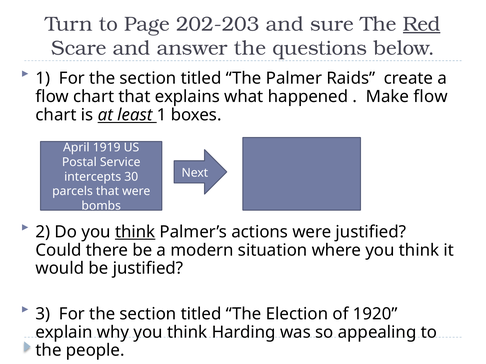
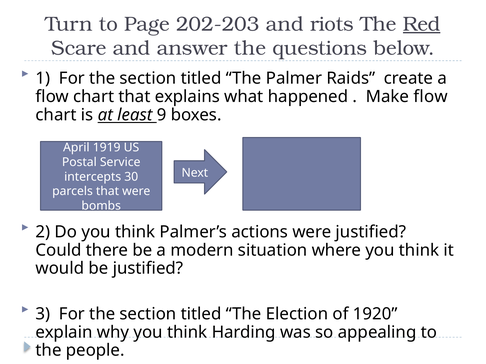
sure: sure -> riots (332, 24)
least 1: 1 -> 9 (162, 115)
think underline: present -> none (135, 232)
